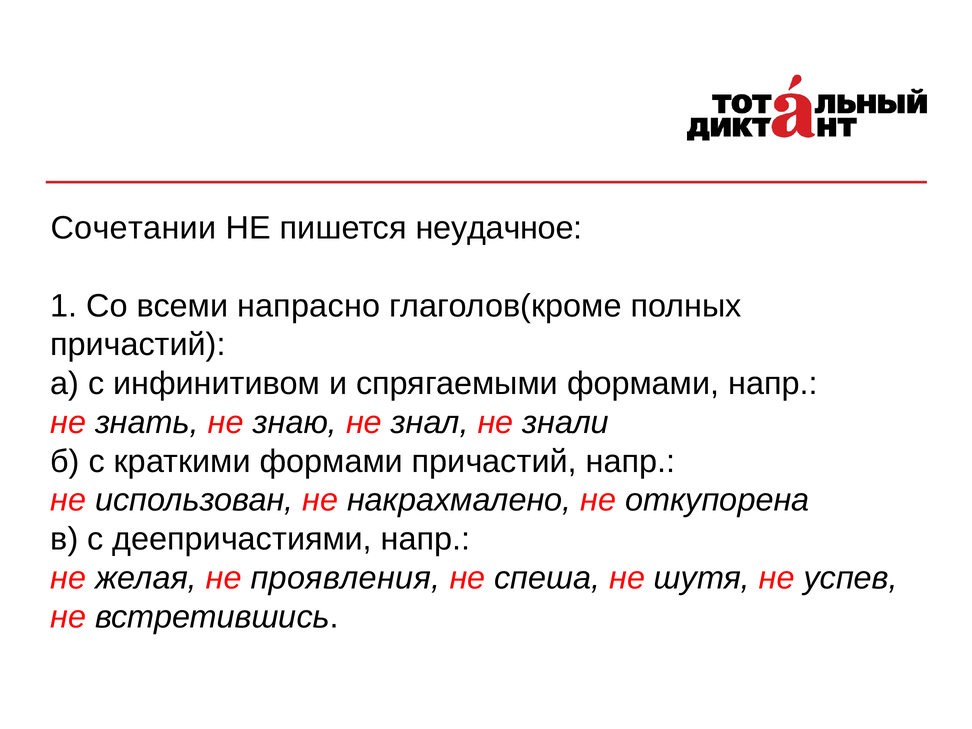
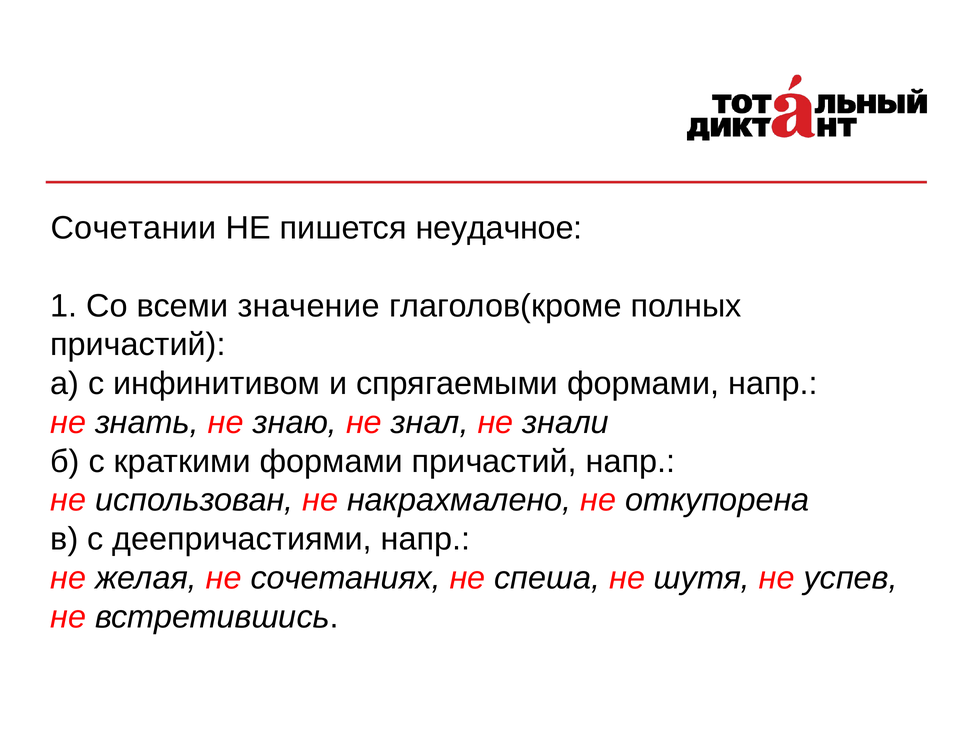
напрасно: напрасно -> значение (309, 306)
проявления: проявления -> сочетаниях (346, 578)
